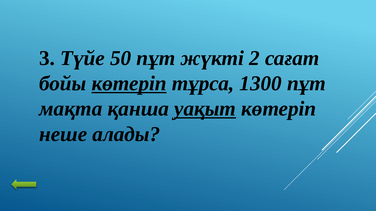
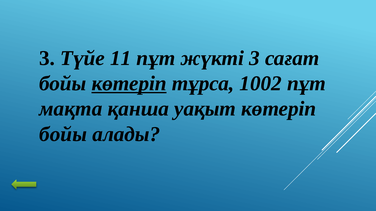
50: 50 -> 11 (121, 58)
жүкті 2: 2 -> 3 (255, 58)
1300: 1300 -> 1002 (261, 84)
уақыт underline: present -> none (205, 109)
неше: неше -> бойы (63, 134)
